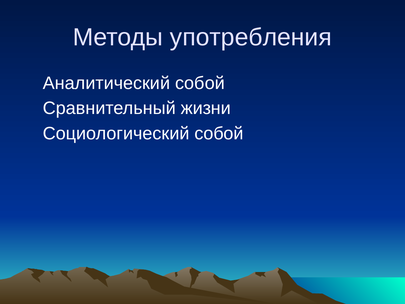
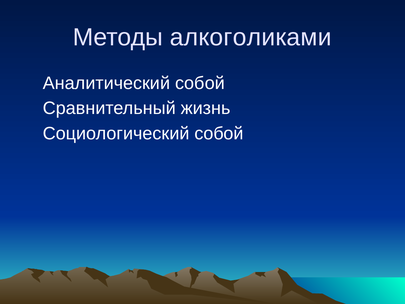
употребления: употребления -> алкоголиками (251, 37)
жизни: жизни -> жизнь (206, 108)
